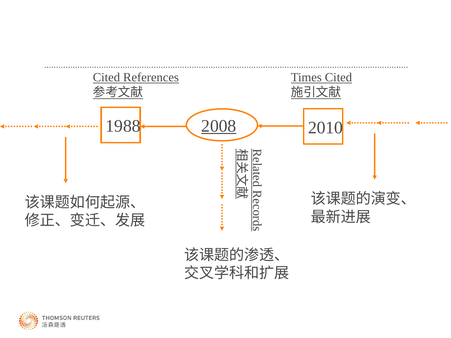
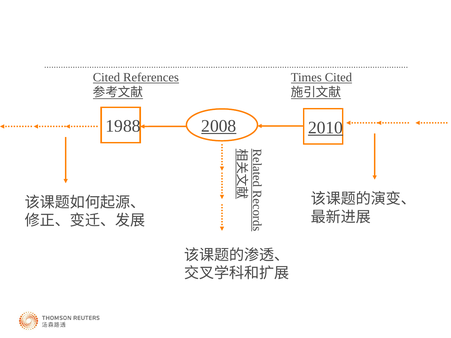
2010 underline: none -> present (326, 128)
